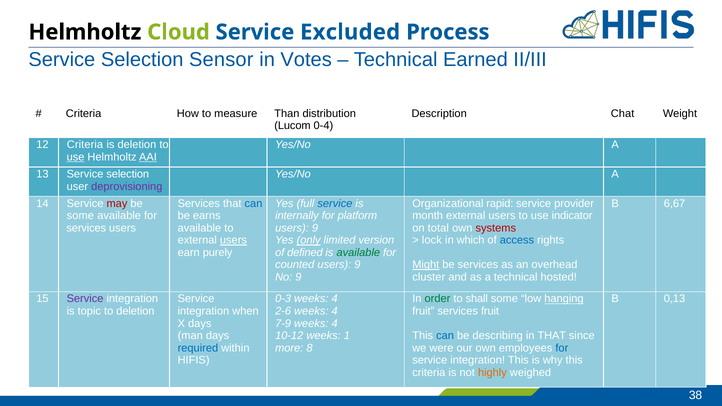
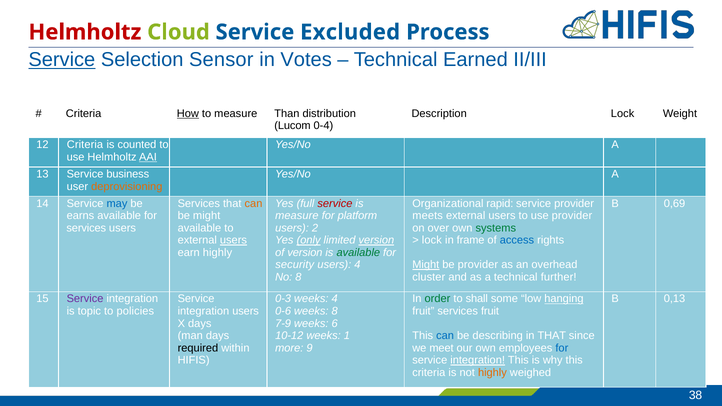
Helmholtz colour: black -> red (85, 32)
Service underline: none -> present (62, 60)
How underline: none -> present (188, 113)
Description Chat: Chat -> Lock (623, 113)
is deletion: deletion -> counted (137, 145)
use underline: present -> none (76, 157)
13 Service selection: selection -> business (128, 174)
deprovisioning colour: purple -> orange (127, 186)
may colour: red -> blue (117, 203)
can colour: blue -> orange (253, 203)
service colour: blue -> red (335, 203)
6,67: 6,67 -> 0,69 (674, 203)
some: some -> earns (80, 216)
be earns: earns -> might (207, 216)
internally: internally -> measure (297, 216)
month: month -> meets (428, 216)
use indicator: indicator -> provider (572, 216)
9: 9 -> 2 (315, 228)
total: total -> over (438, 228)
systems colour: red -> green (496, 228)
version underline: none -> present (376, 240)
which: which -> frame (471, 240)
earn purely: purely -> highly (217, 253)
of defined: defined -> version (305, 253)
counted: counted -> security (295, 265)
9: 9 -> 4 (357, 265)
be services: services -> provider (478, 265)
No 9: 9 -> 8 (298, 277)
hosted: hosted -> further (559, 277)
to deletion: deletion -> policies (135, 311)
integration when: when -> users (246, 311)
2-6: 2-6 -> 0-6 (283, 311)
4: 4 -> 8 (335, 311)
7-9 weeks 4: 4 -> 6 (335, 324)
required colour: blue -> black (198, 348)
8: 8 -> 9 (309, 348)
were: were -> meet (441, 348)
integration underline: none -> present (478, 360)
